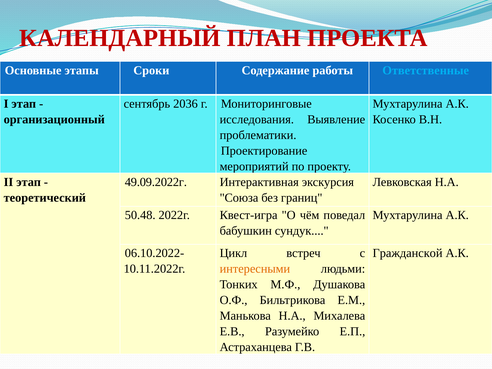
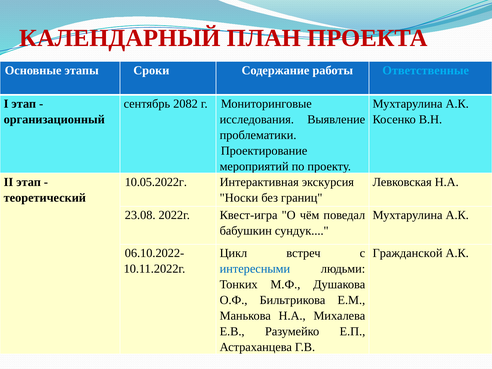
2036: 2036 -> 2082 (186, 104)
49.09.2022г: 49.09.2022г -> 10.05.2022г (156, 182)
Союза: Союза -> Носки (239, 198)
50.48: 50.48 -> 23.08 (140, 215)
интересными colour: orange -> blue (255, 269)
